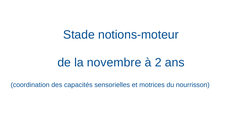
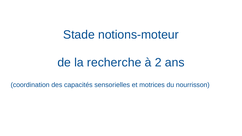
novembre: novembre -> recherche (114, 63)
